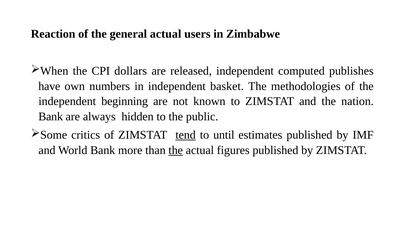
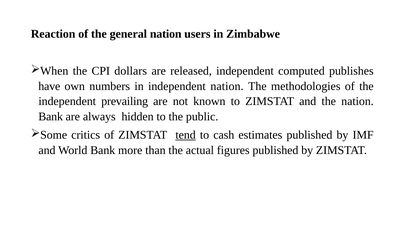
general actual: actual -> nation (166, 34)
independent basket: basket -> nation (227, 86)
beginning: beginning -> prevailing (125, 101)
until: until -> cash (224, 135)
the underline: present -> none (176, 150)
